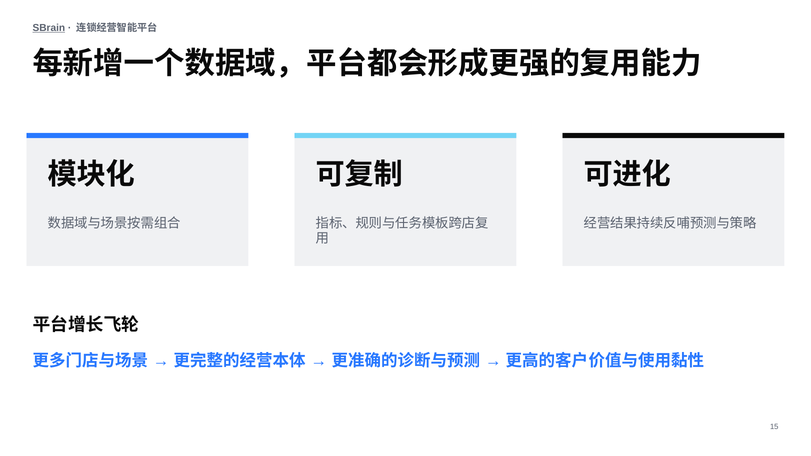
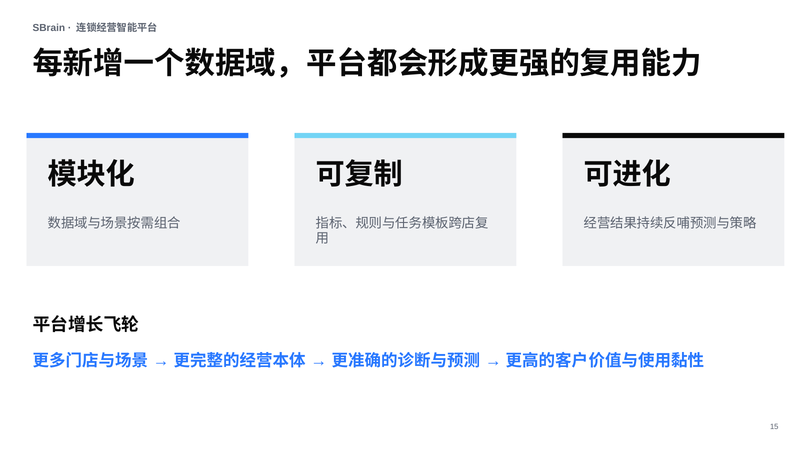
SBrain underline: present -> none (49, 28)
